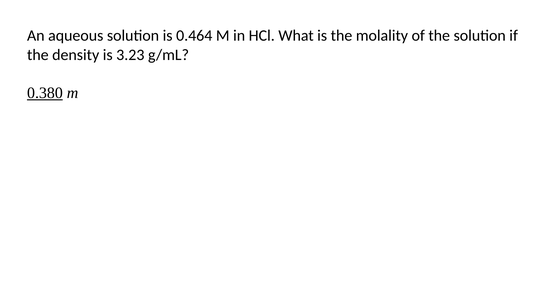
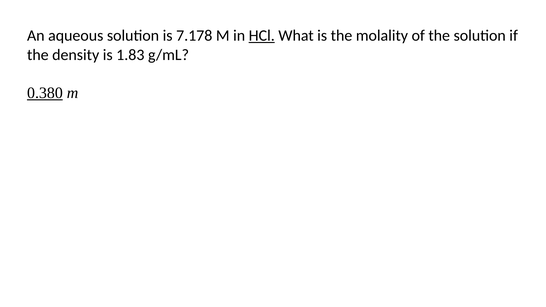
0.464: 0.464 -> 7.178 (194, 36)
HCl underline: none -> present (262, 36)
3.23: 3.23 -> 1.83 (130, 55)
